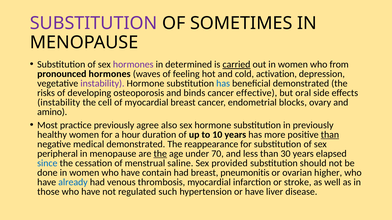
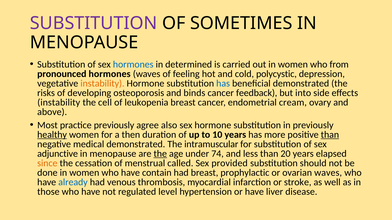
hormones colour: purple -> blue (133, 65)
carried underline: present -> none (236, 65)
activation: activation -> polycystic (276, 74)
instability colour: purple -> orange (102, 84)
effective: effective -> feedback (257, 93)
oral: oral -> into (303, 93)
of myocardial: myocardial -> leukopenia (146, 103)
blocks: blocks -> cream (293, 103)
amino: amino -> above (52, 112)
healthy underline: none -> present (52, 135)
hour: hour -> then (131, 135)
reappearance: reappearance -> intramuscular (211, 144)
peripheral: peripheral -> adjunctive (58, 154)
70: 70 -> 74 (218, 154)
30: 30 -> 20 (286, 154)
since colour: blue -> orange (47, 163)
saline: saline -> called (180, 163)
pneumonitis: pneumonitis -> prophylactic (245, 173)
ovarian higher: higher -> waves (328, 173)
such: such -> level (168, 192)
